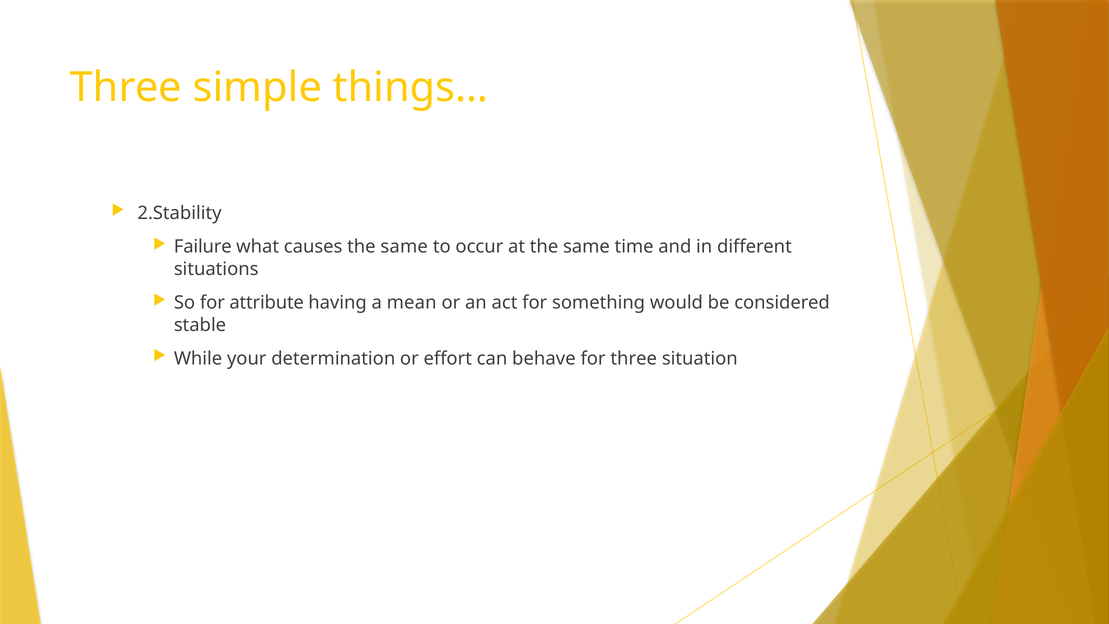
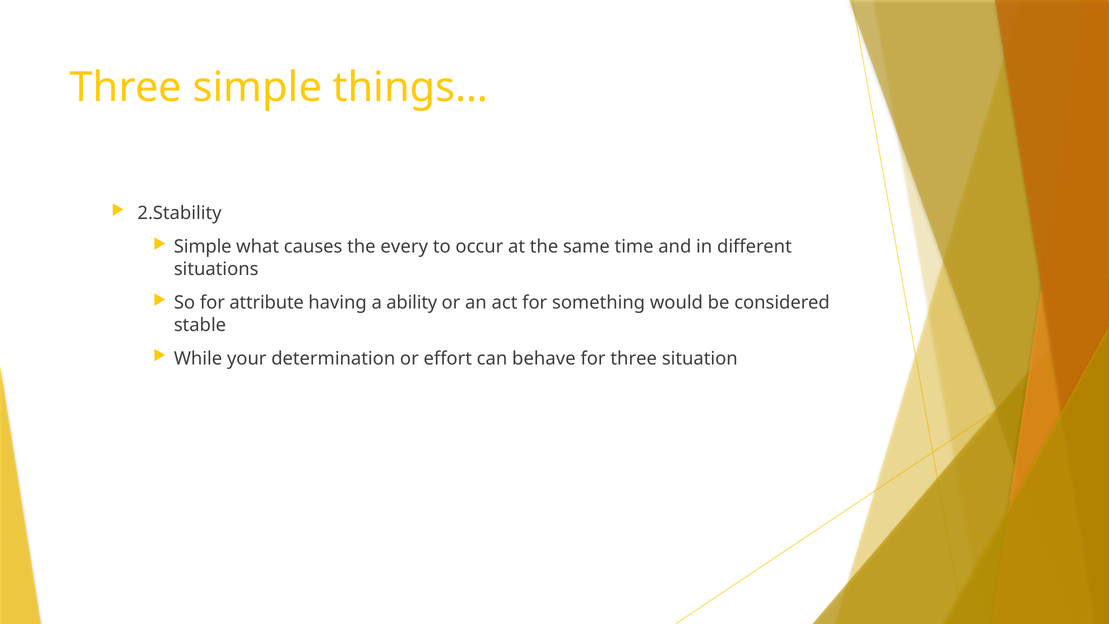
Failure: Failure -> Simple (203, 247)
causes the same: same -> every (404, 247)
mean: mean -> ability (412, 303)
